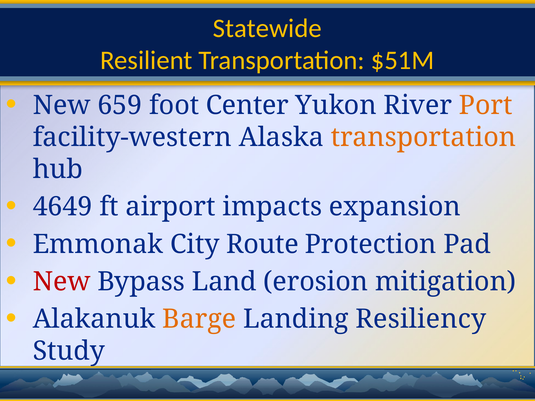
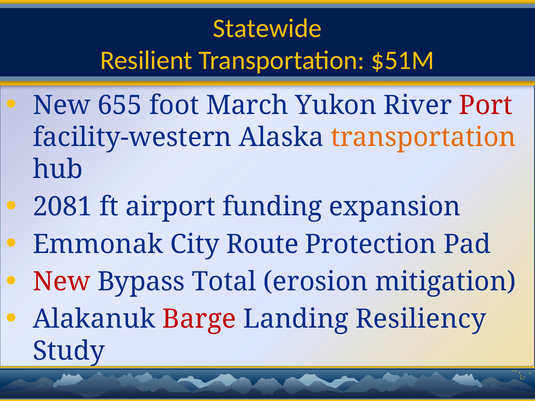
659: 659 -> 655 (120, 105)
Center: Center -> March (247, 105)
Port colour: orange -> red (486, 105)
4649: 4649 -> 2081 (63, 207)
impacts: impacts -> funding (272, 207)
Land: Land -> Total (224, 282)
Barge colour: orange -> red (199, 319)
